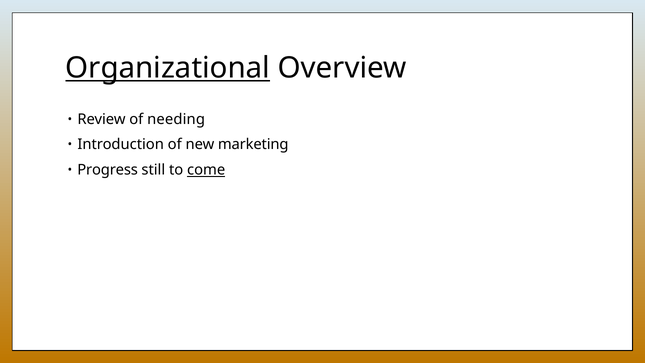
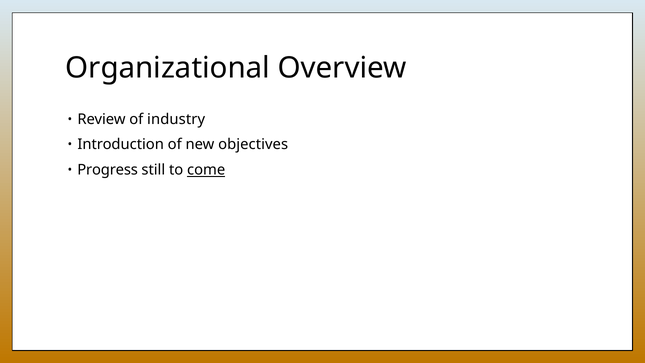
Organizational underline: present -> none (168, 68)
needing: needing -> industry (176, 119)
marketing: marketing -> objectives (253, 145)
